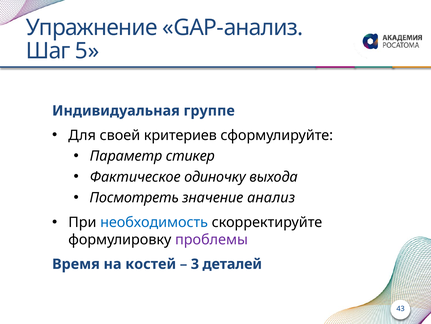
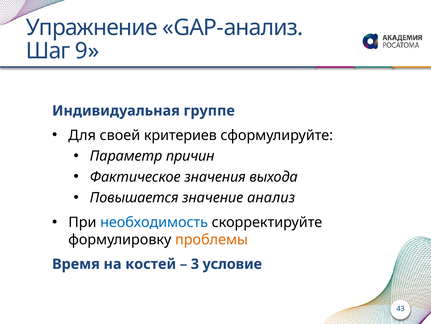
5: 5 -> 9 (87, 51)
стикер: стикер -> причин (190, 156)
одиночку: одиночку -> значения (215, 177)
Посмотреть: Посмотреть -> Повышается (134, 197)
проблемы colour: purple -> orange (212, 239)
деталей: деталей -> условие (232, 264)
